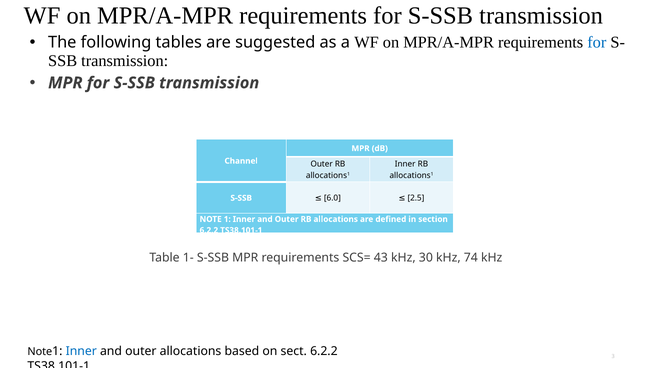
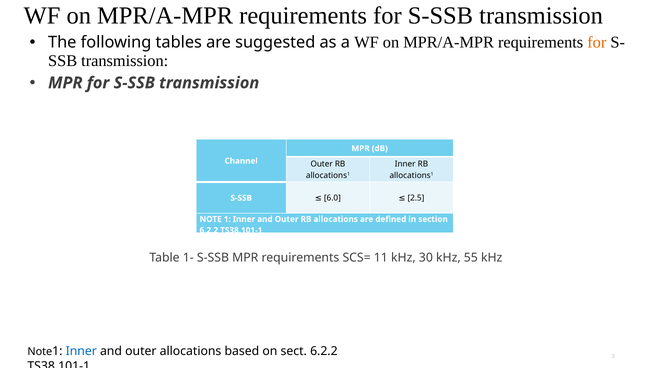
for colour: blue -> orange (597, 42)
43: 43 -> 11 (381, 257)
74: 74 -> 55 (471, 257)
